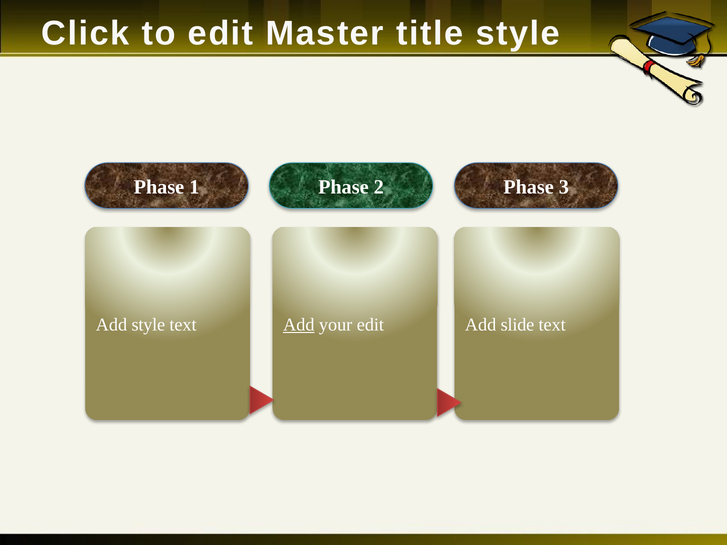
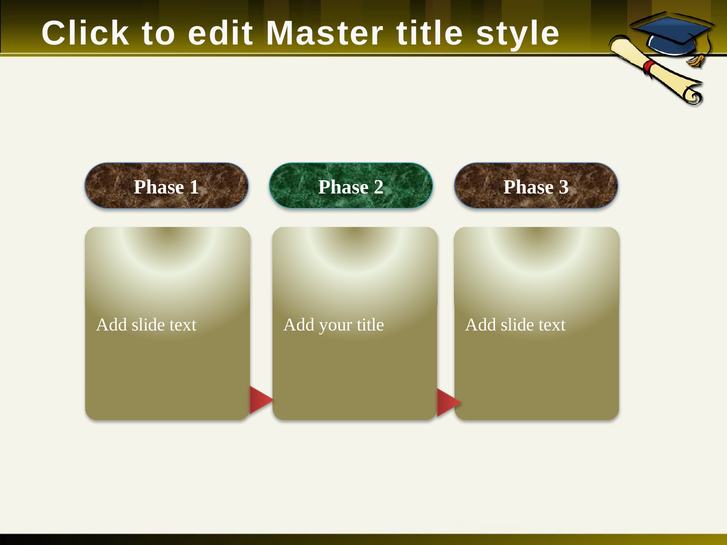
style: style -> slide (148, 325)
Add underline: present -> none (299, 325)
your edit: edit -> title (371, 325)
